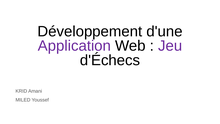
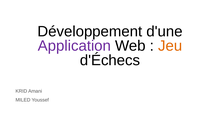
Jeu colour: purple -> orange (170, 46)
